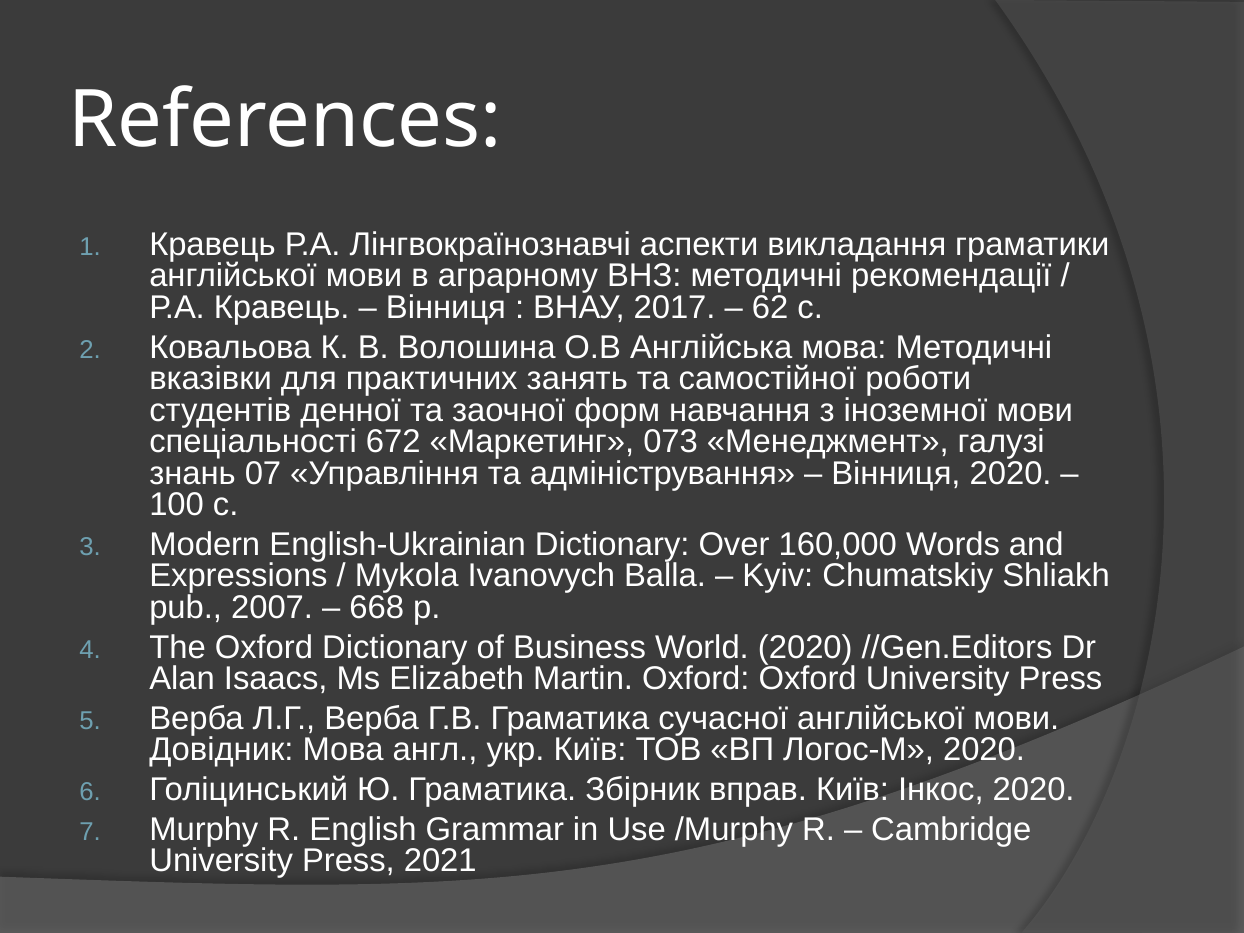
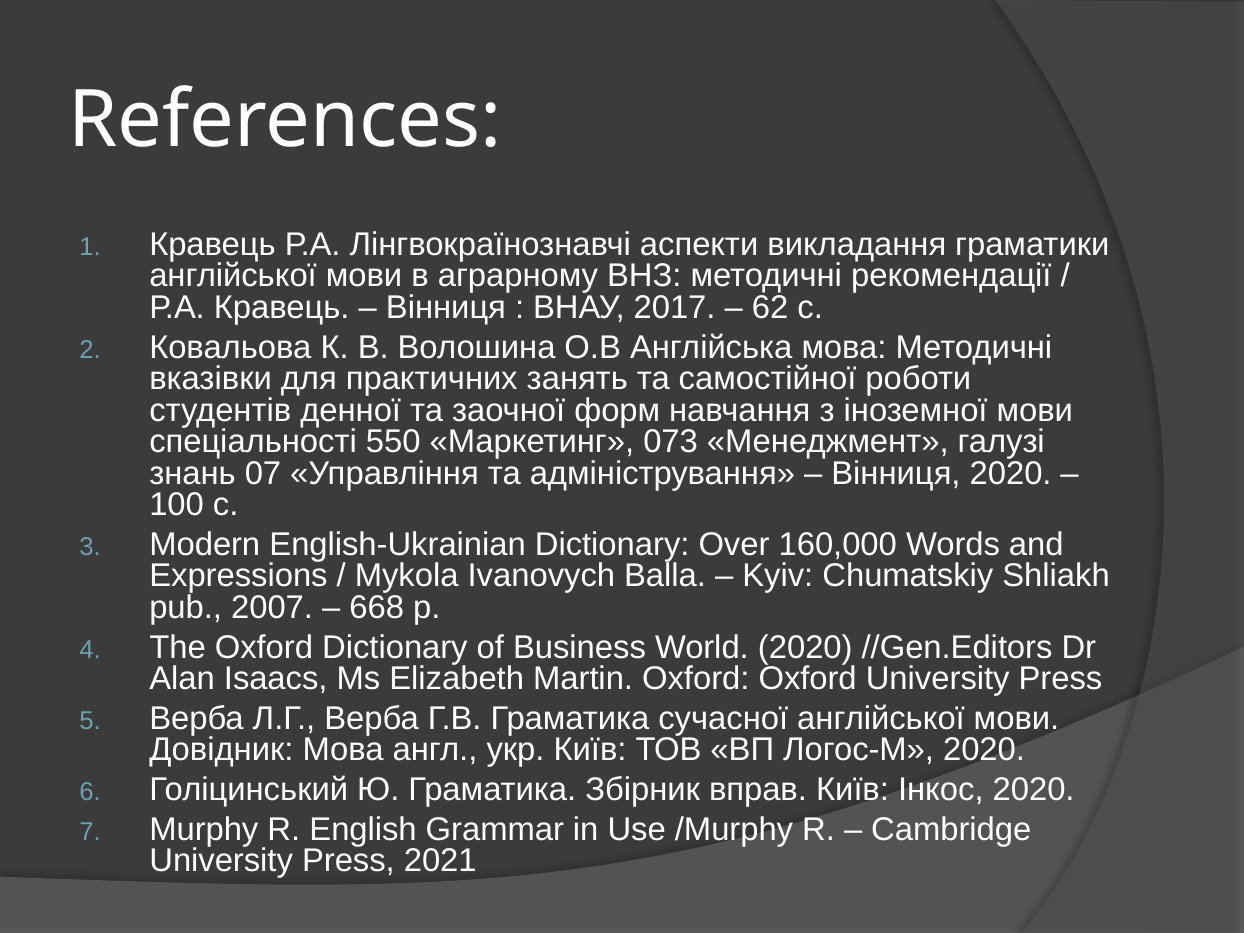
672: 672 -> 550 (393, 442)
